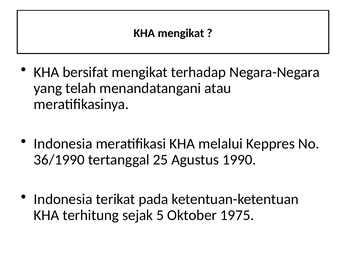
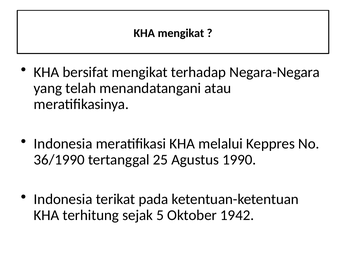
1975: 1975 -> 1942 (237, 216)
